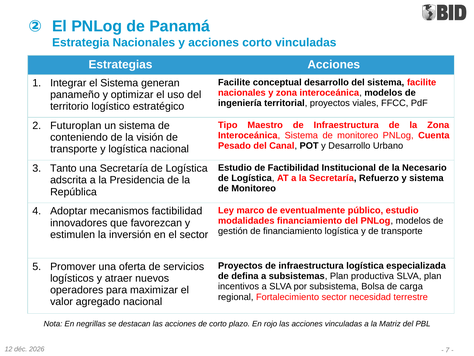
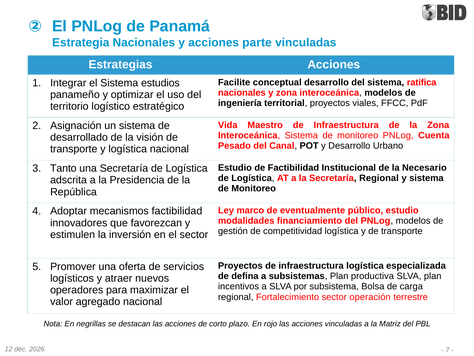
acciones corto: corto -> parte (257, 43)
sistema facilite: facilite -> ratifica (422, 82)
generan: generan -> estudios (160, 83)
Tipo: Tipo -> Vida (228, 125)
Futuroplan: Futuroplan -> Asignación (76, 126)
conteniendo: conteniendo -> desarrollado (79, 137)
Secretaría Refuerzo: Refuerzo -> Regional (379, 178)
de financiamiento: financiamiento -> competitividad (293, 231)
necesidad: necesidad -> operación (370, 297)
